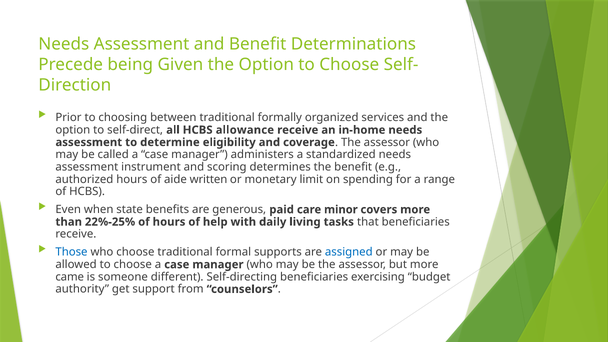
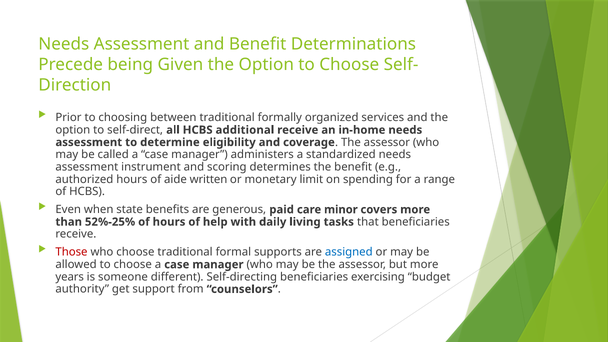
allowance: allowance -> additional (245, 130)
22%-25%: 22%-25% -> 52%-25% (110, 222)
Those colour: blue -> red (71, 252)
came: came -> years (70, 277)
